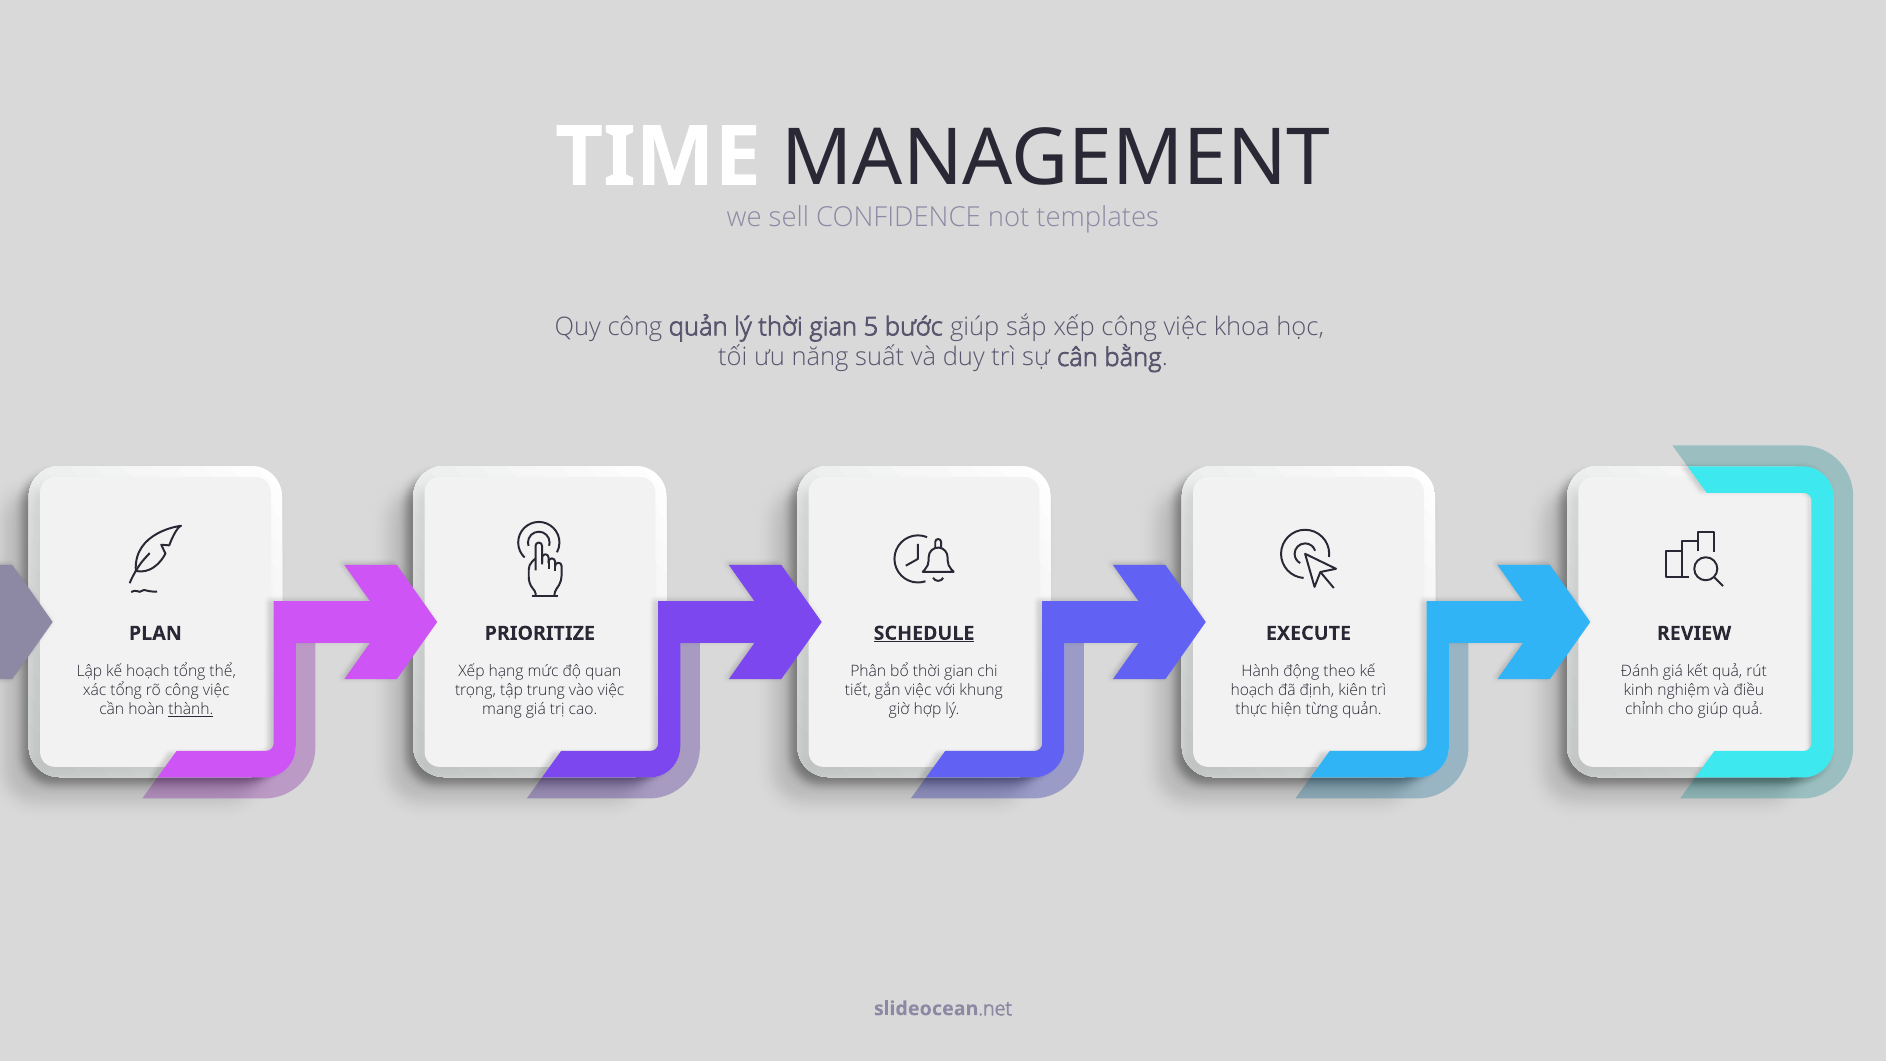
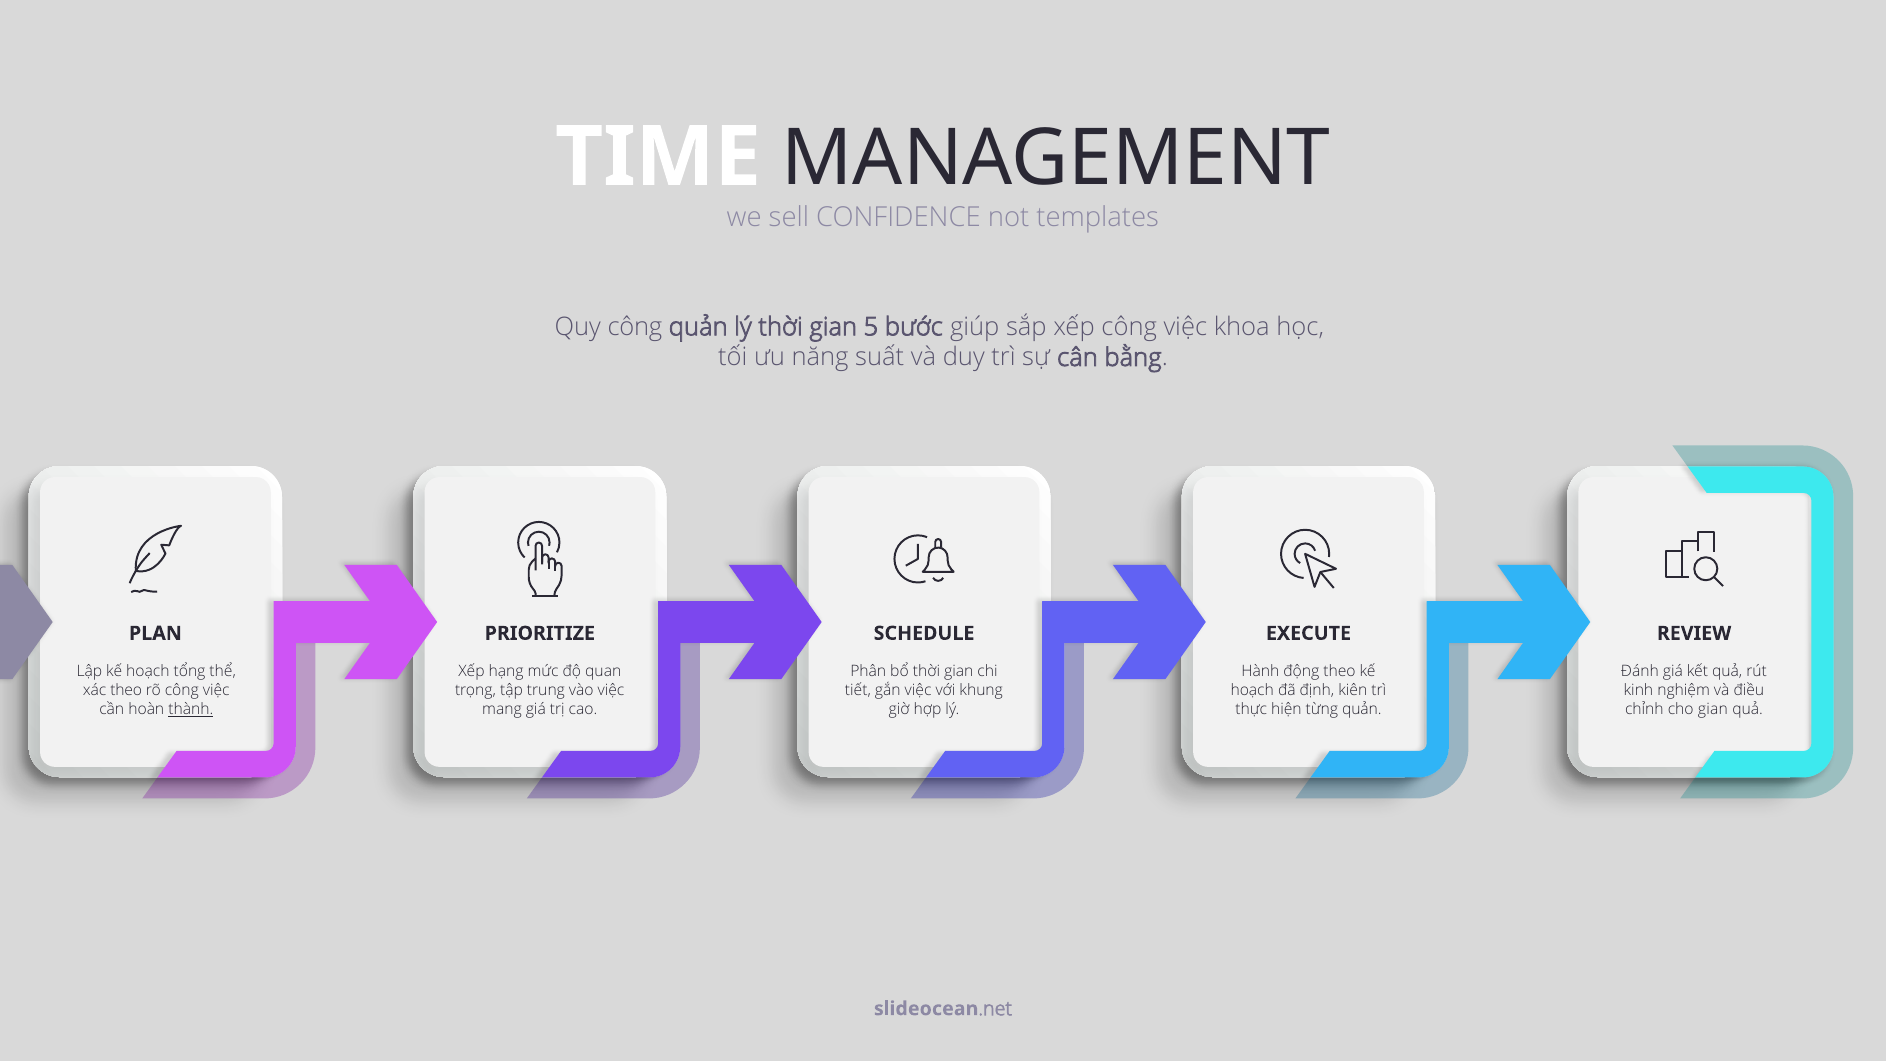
SCHEDULE underline: present -> none (924, 633)
xác tổng: tổng -> theo (126, 690)
cho giúp: giúp -> gian (1713, 709)
